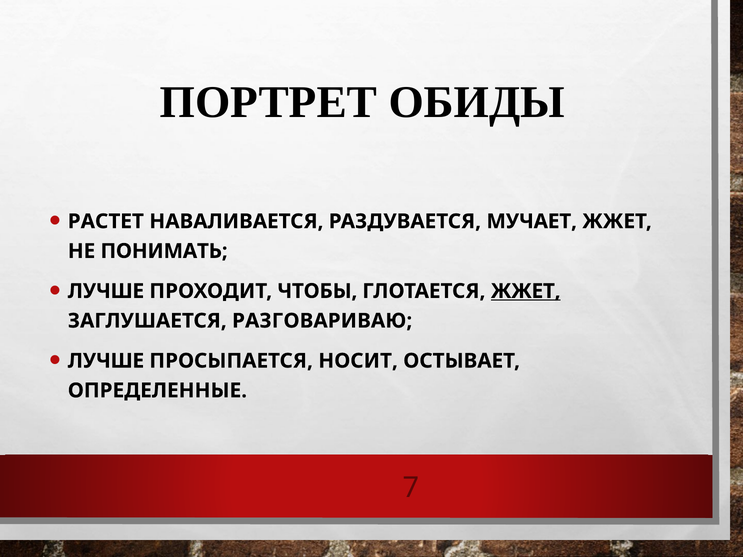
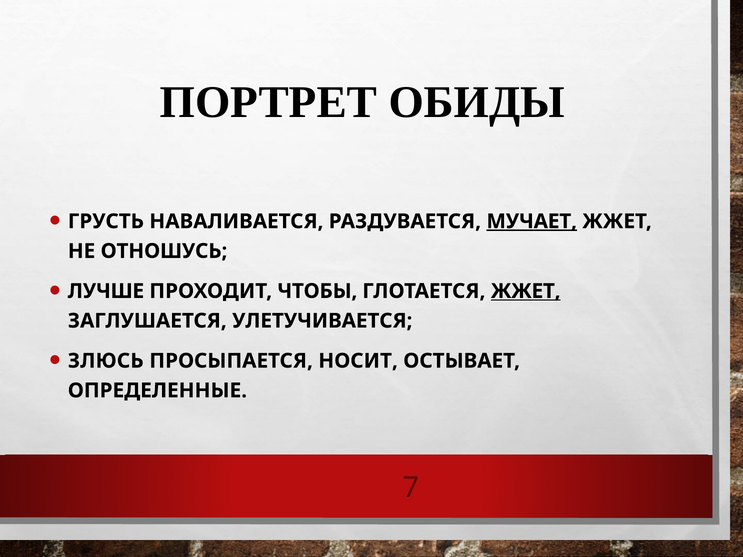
РАСТЕТ: РАСТЕТ -> ГРУСТЬ (106, 221)
МУЧАЕТ underline: none -> present (532, 221)
ПОНИМАТЬ: ПОНИМАТЬ -> ОТНОШУСЬ (164, 251)
РАЗГОВАРИВАЮ: РАЗГОВАРИВАЮ -> УЛЕТУЧИВАЕТСЯ (322, 321)
ЛУЧШЕ: ЛУЧШЕ -> ЗЛЮСЬ (106, 361)
